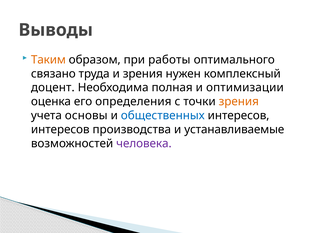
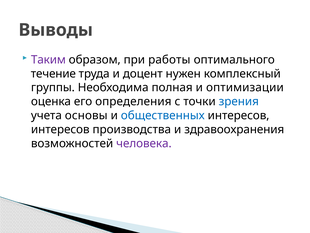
Таким colour: orange -> purple (48, 60)
связано: связано -> течение (53, 74)
и зрения: зрения -> доцент (143, 74)
доцент: доцент -> группы (53, 87)
зрения colour: orange -> blue (239, 101)
устанавливаемые: устанавливаемые -> здравоохранения (234, 129)
